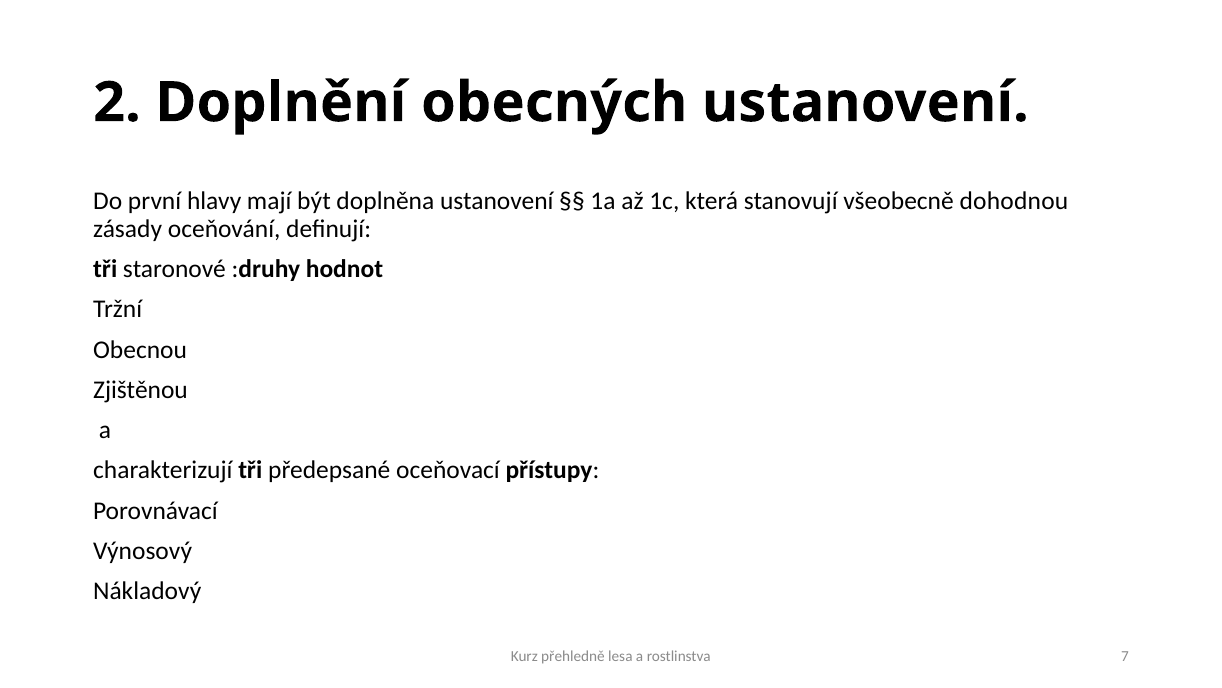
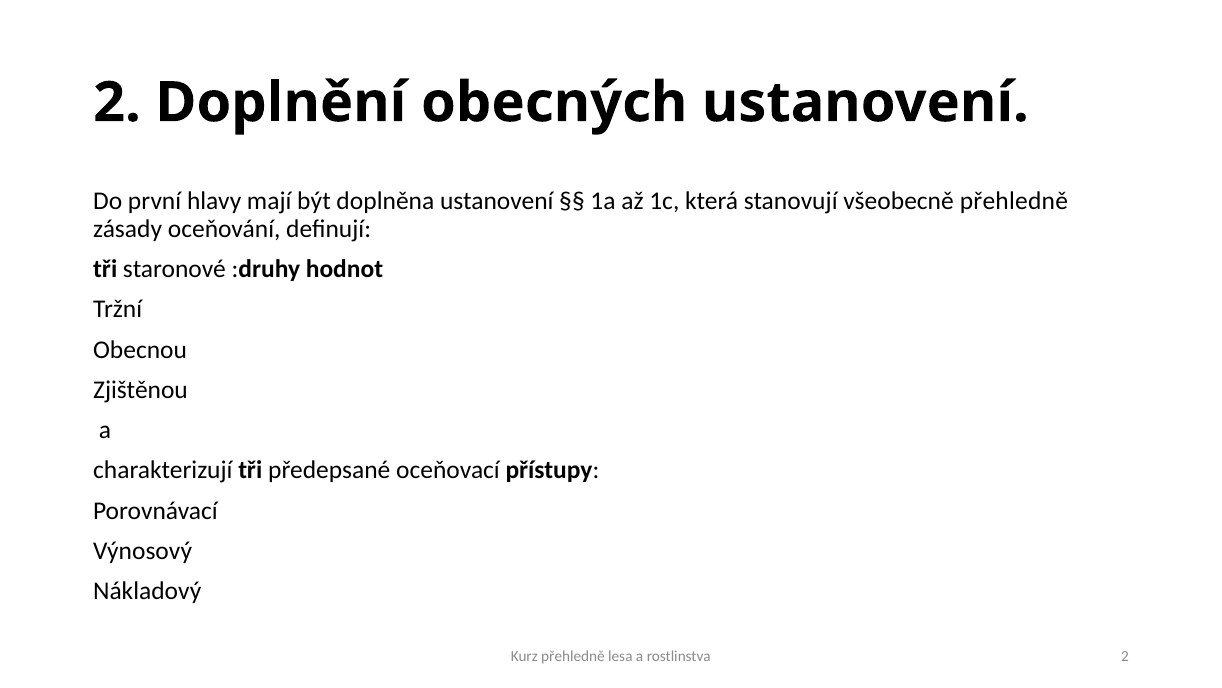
všeobecně dohodnou: dohodnou -> přehledně (1014, 201)
rostlinstva 7: 7 -> 2 (1125, 656)
